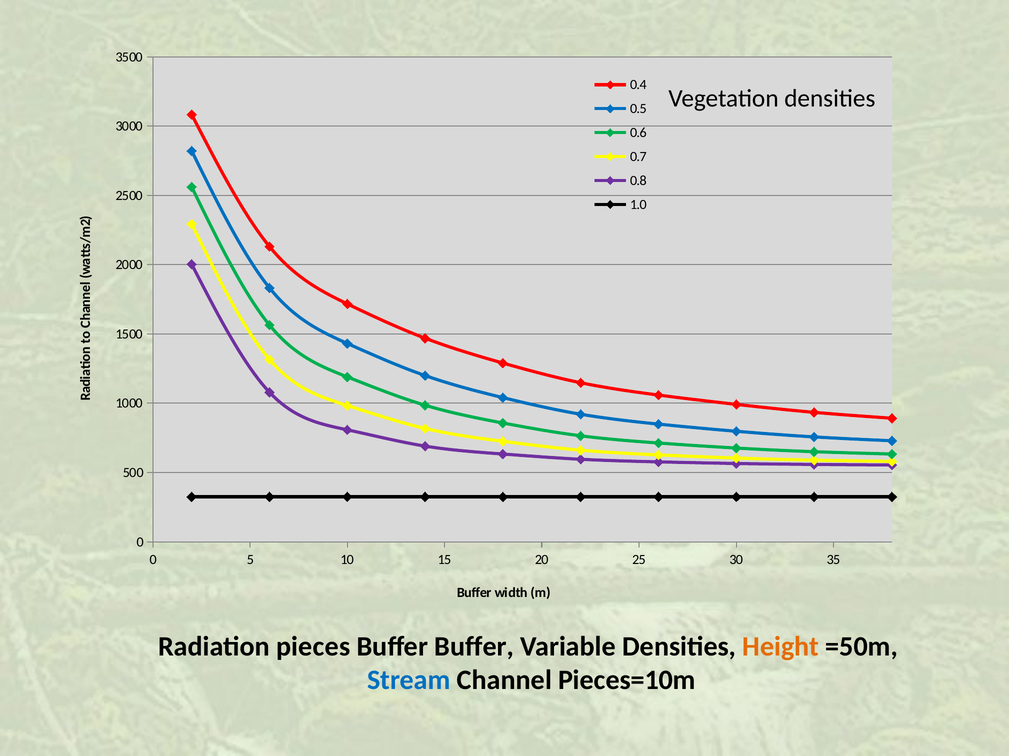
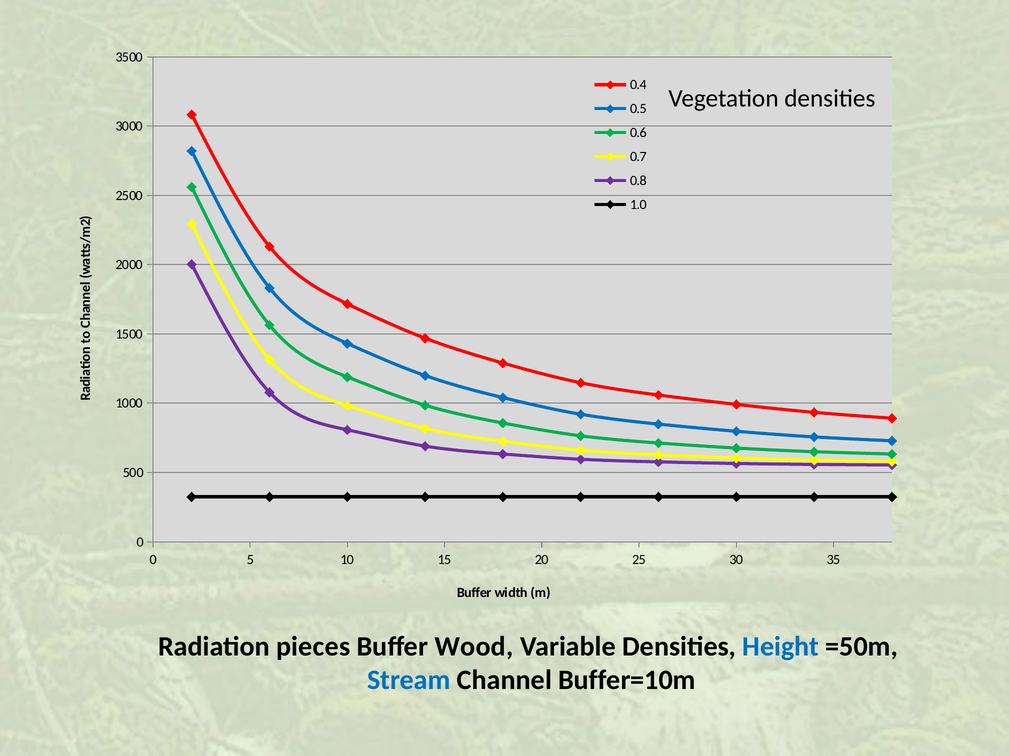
Buffer Buffer: Buffer -> Wood (474, 647)
Height colour: orange -> blue (781, 647)
Pieces=10m: Pieces=10m -> Buffer=10m (627, 681)
